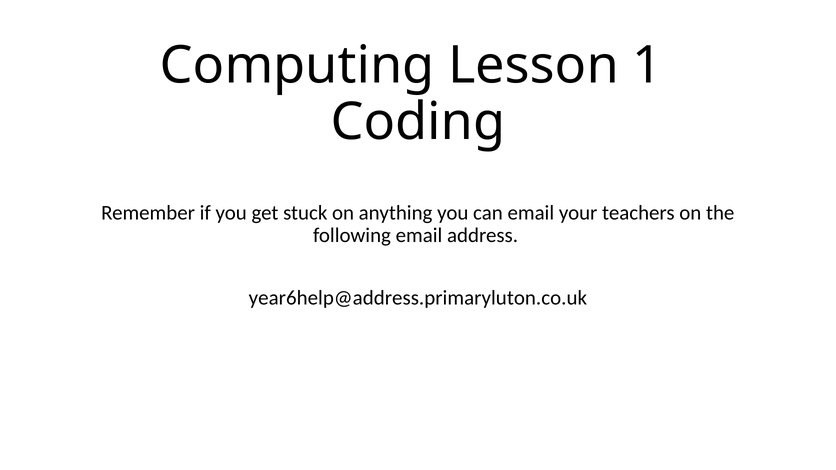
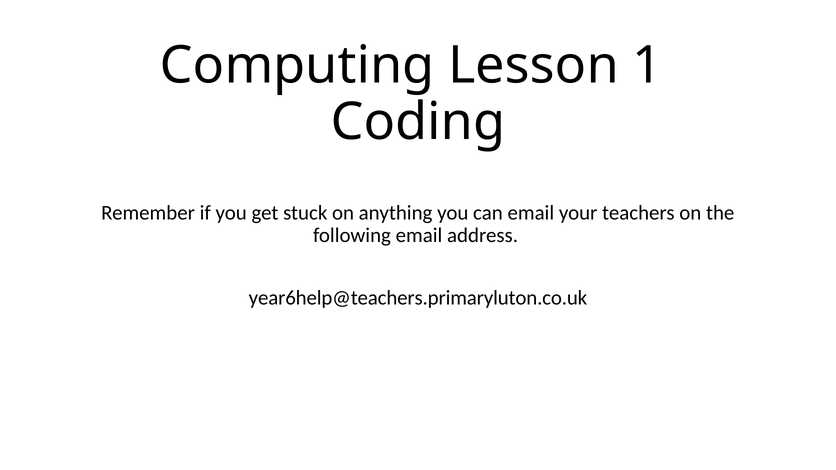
year6help@address.primaryluton.co.uk: year6help@address.primaryluton.co.uk -> year6help@teachers.primaryluton.co.uk (418, 298)
